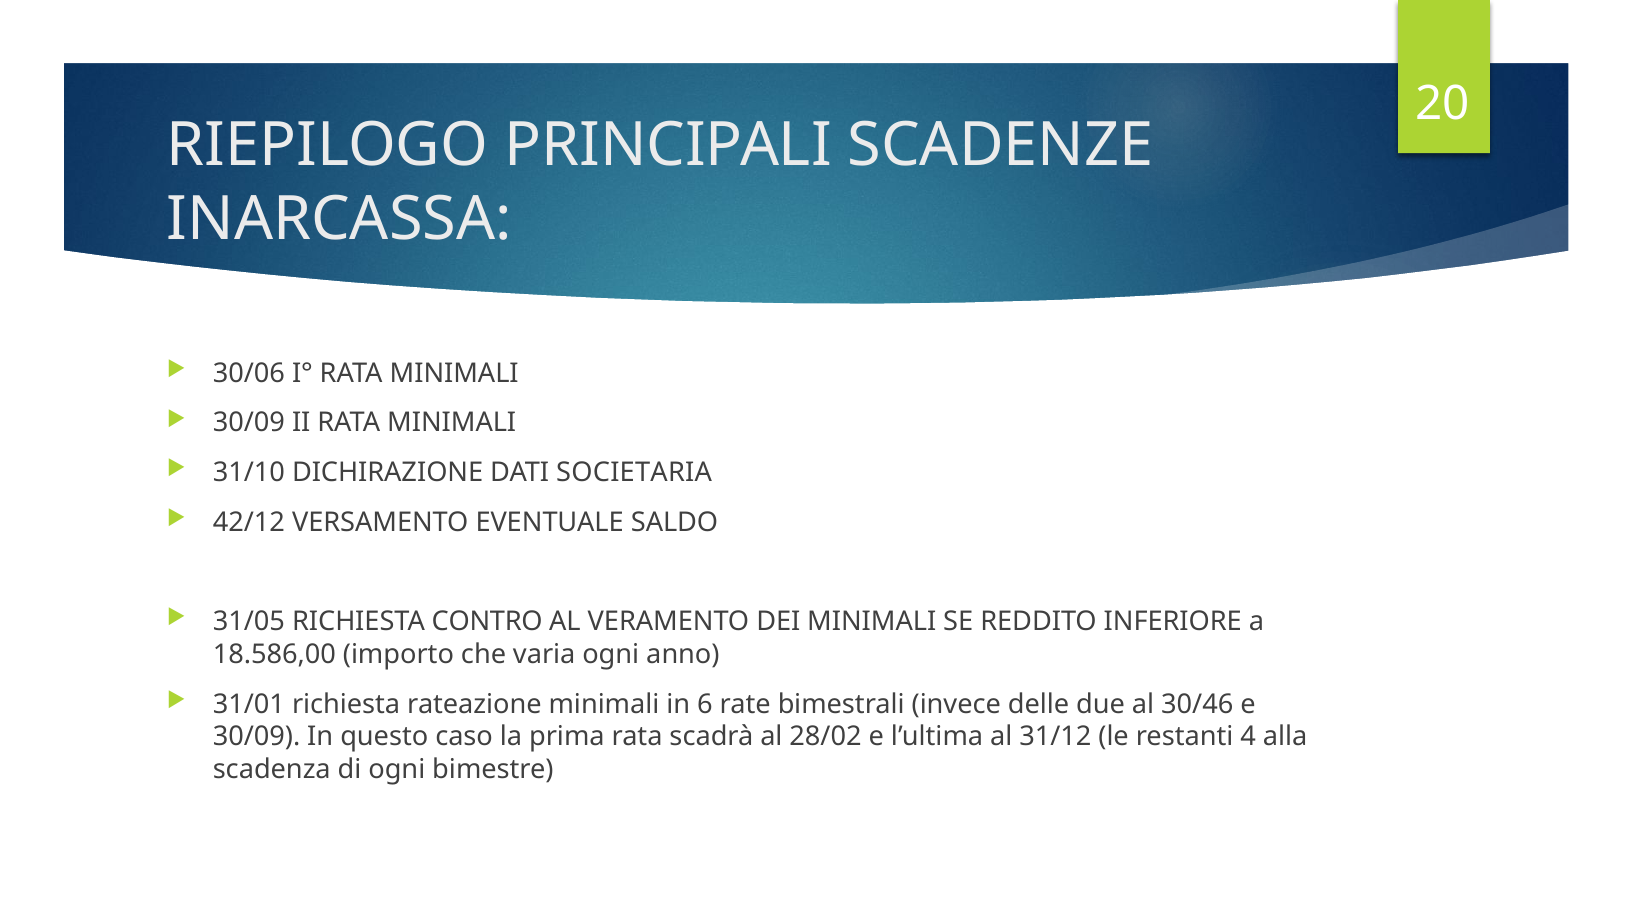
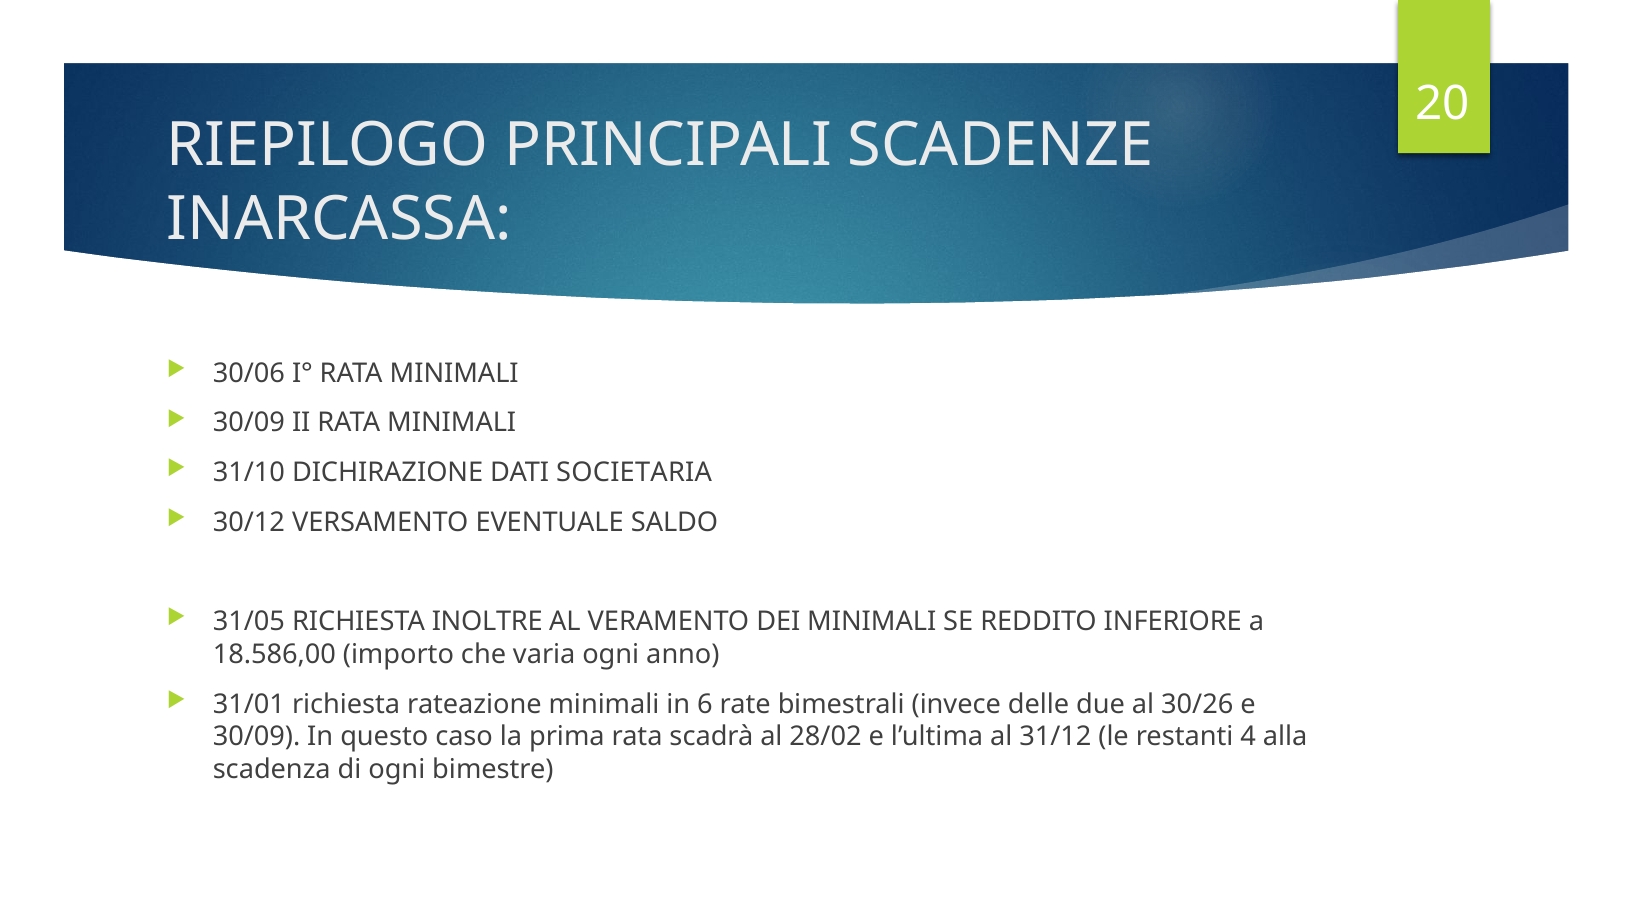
42/12: 42/12 -> 30/12 (249, 522)
CONTRO: CONTRO -> INOLTRE (487, 621)
30/46: 30/46 -> 30/26 (1197, 704)
